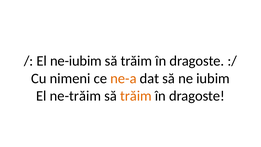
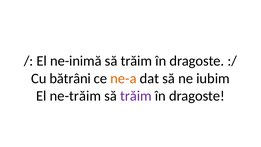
ne-iubim: ne-iubim -> ne-inimă (76, 61)
nimeni: nimeni -> bătrâni (70, 78)
trăim colour: orange -> purple (136, 96)
